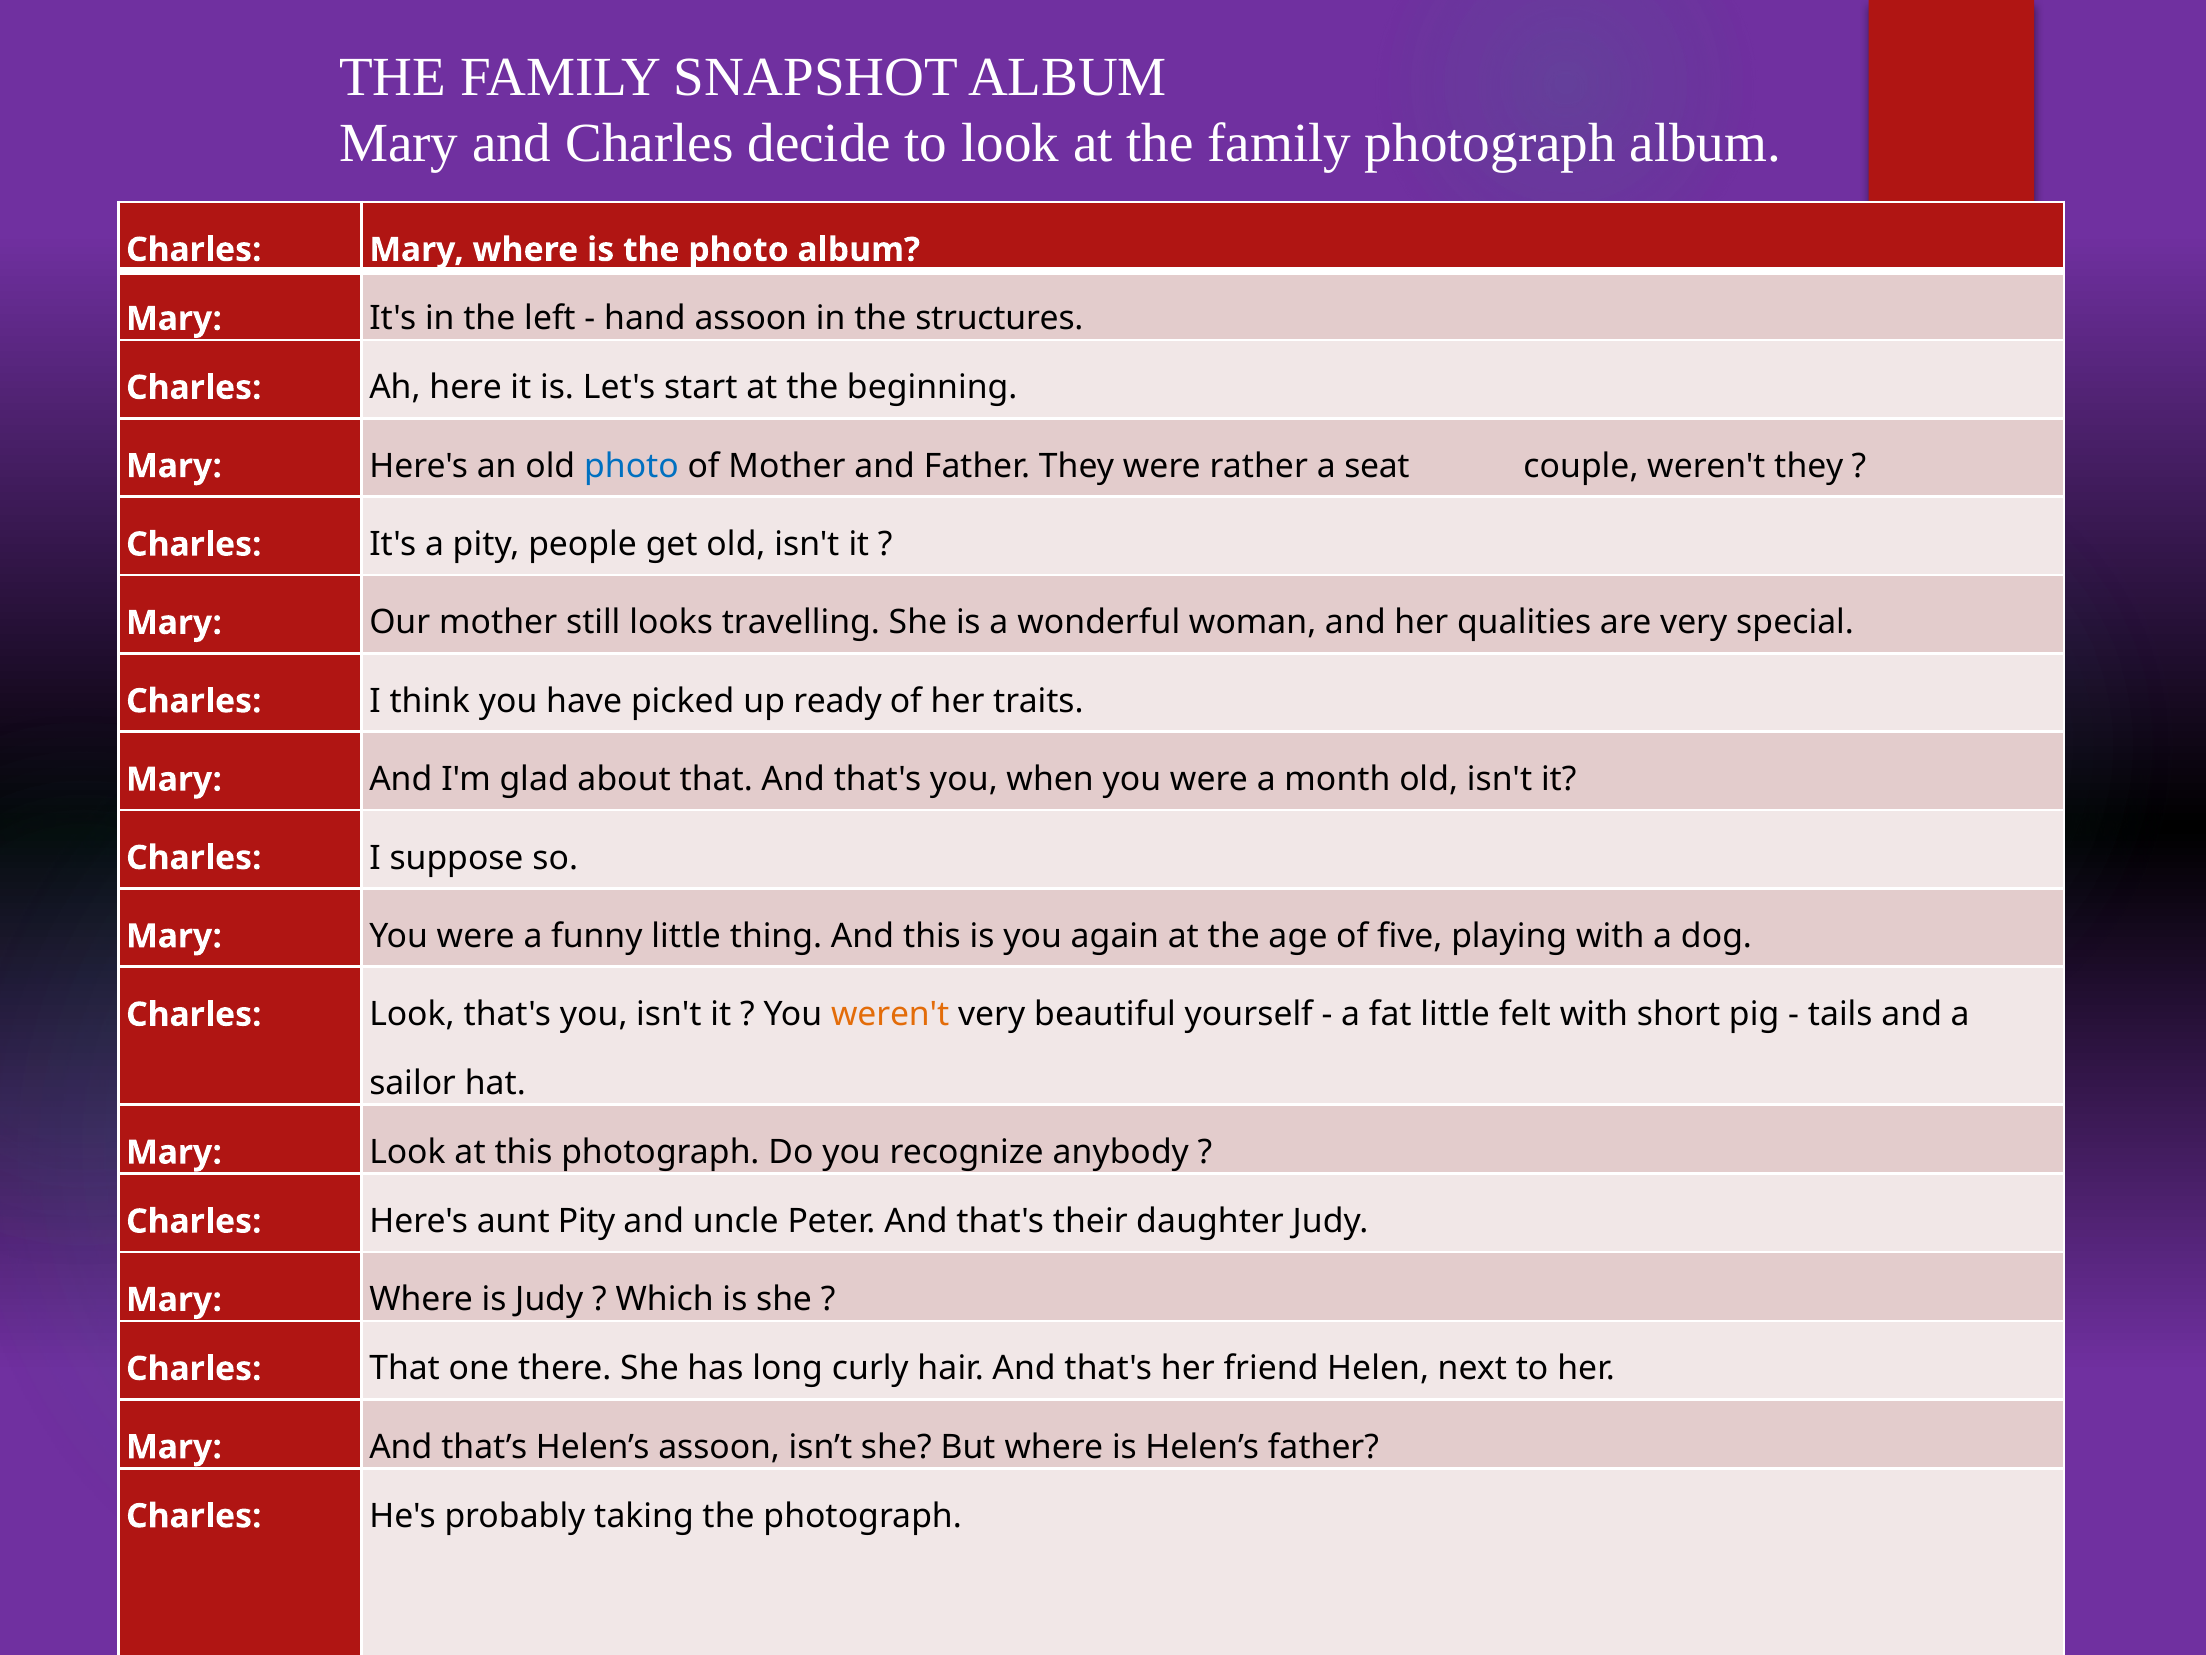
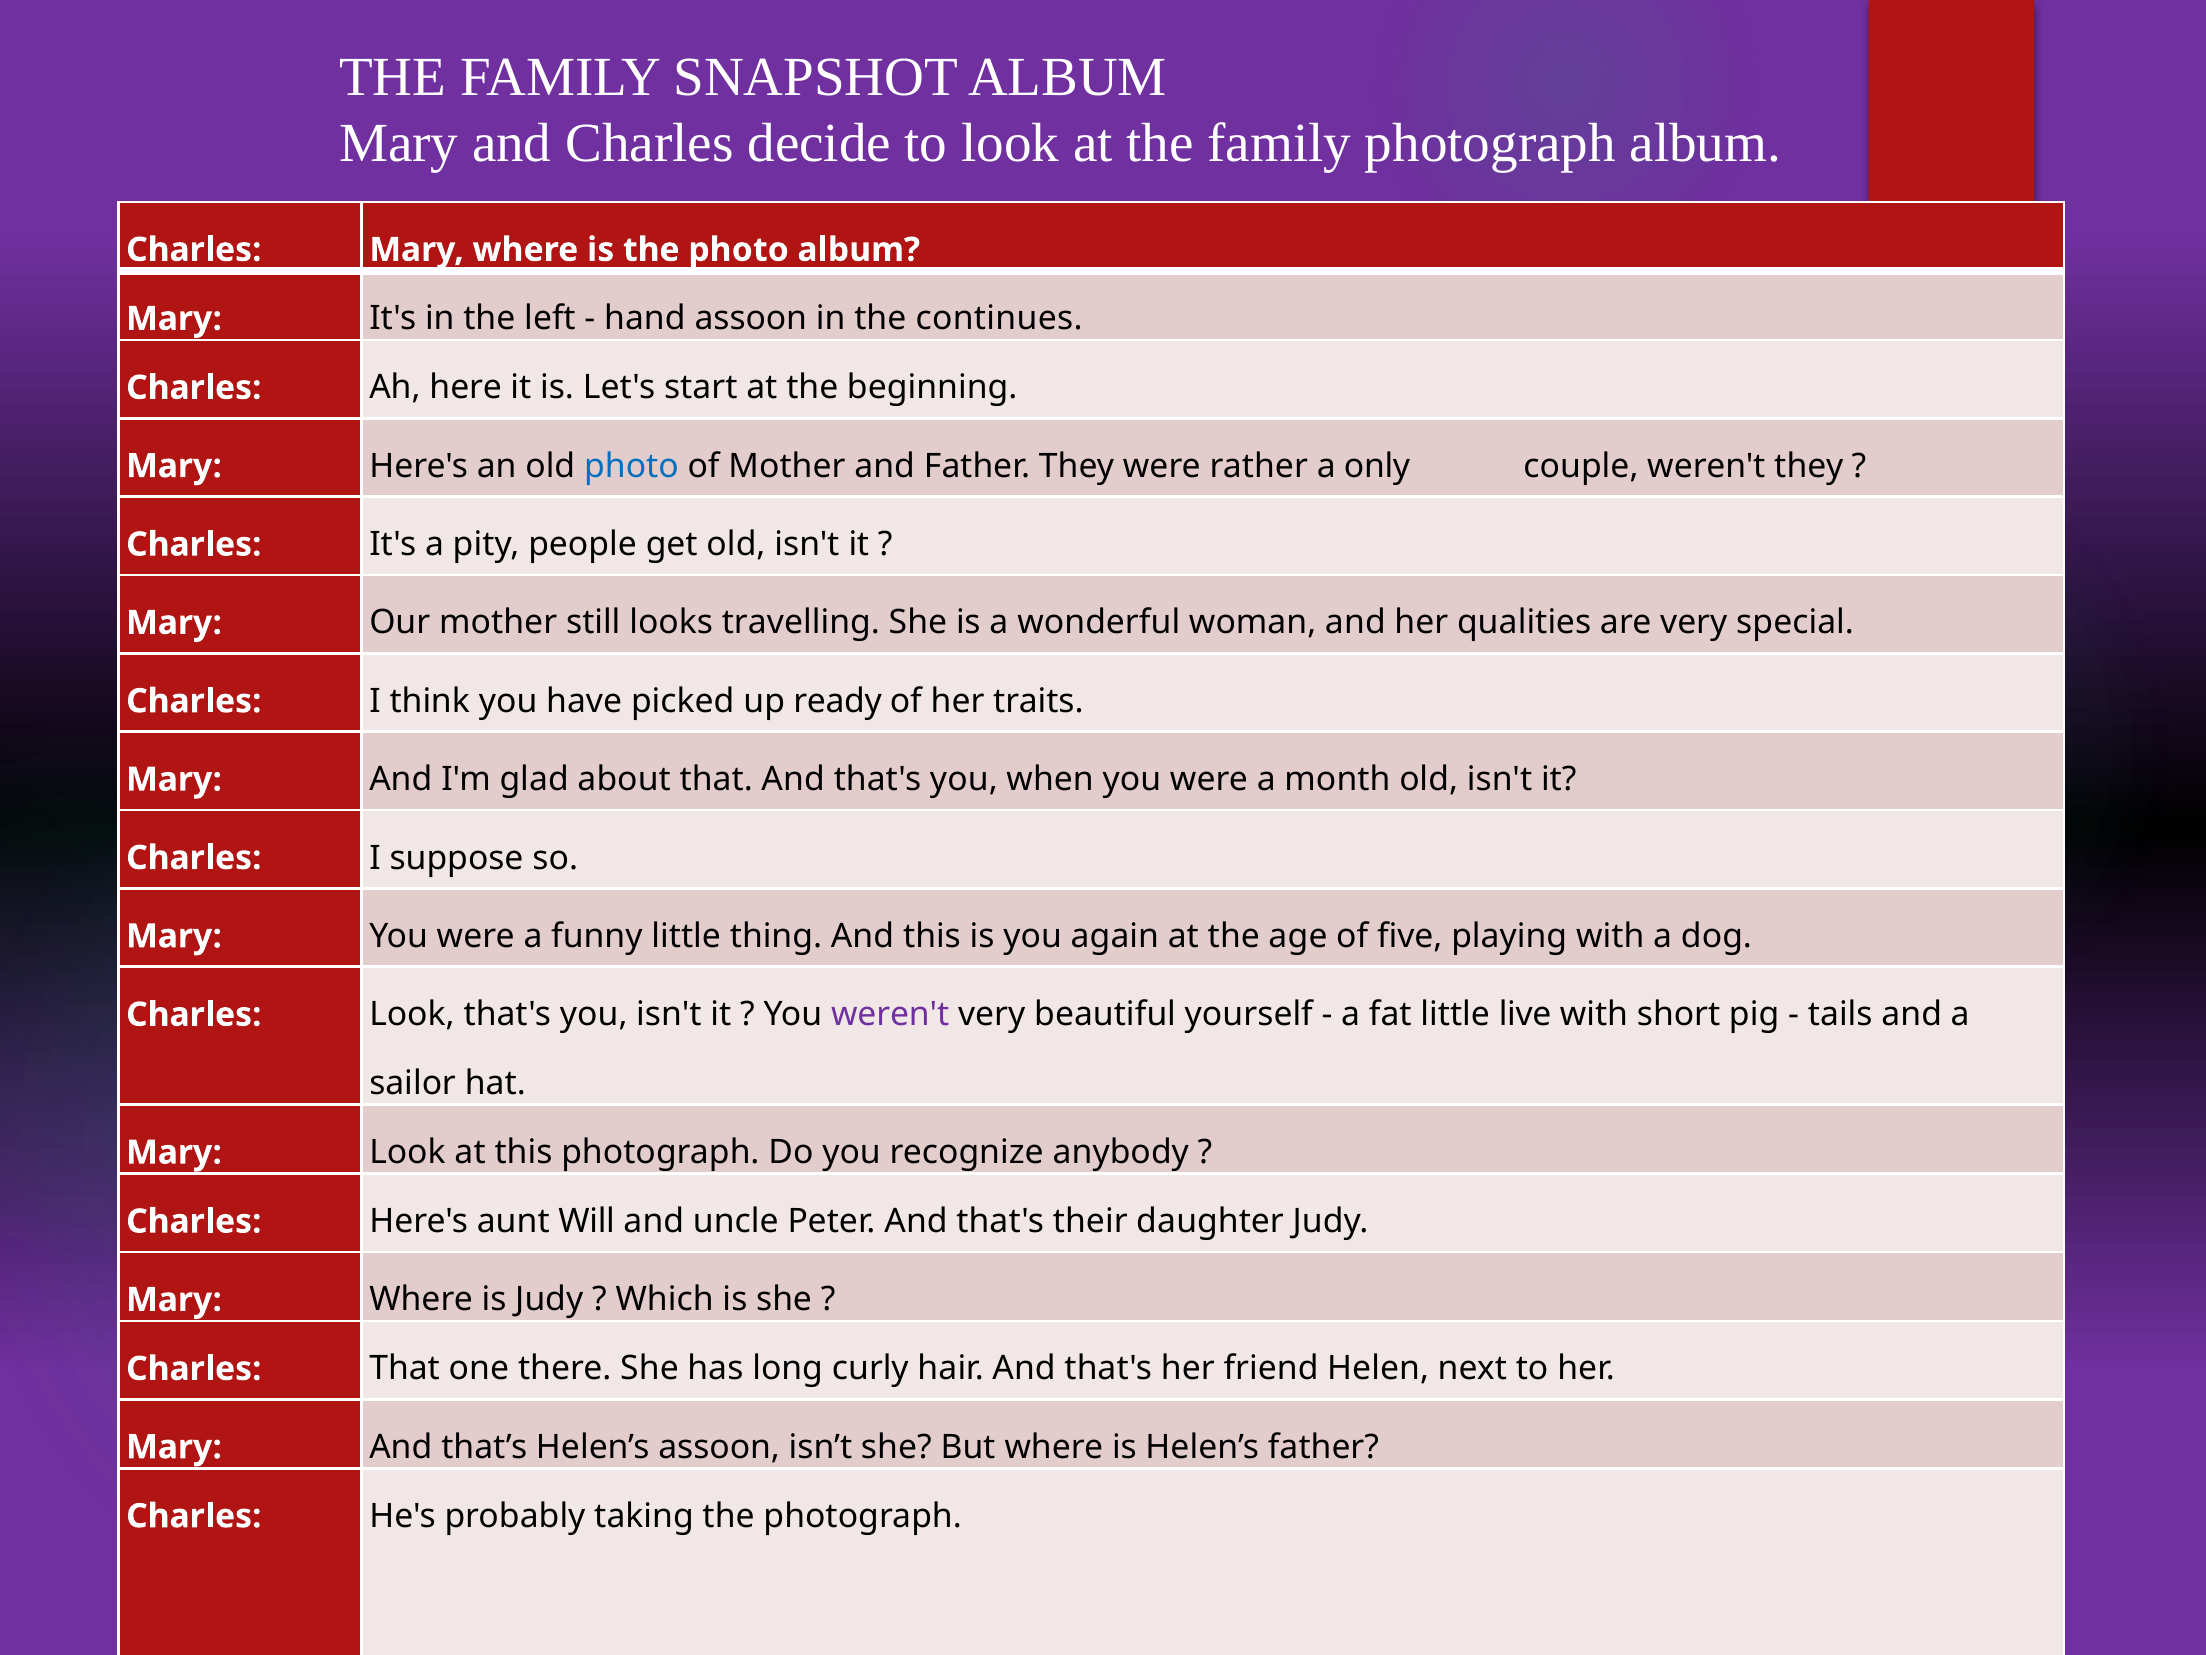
structures: structures -> continues (999, 319)
seat: seat -> only (1377, 466)
weren't colour: orange -> purple (890, 1014)
felt: felt -> live (1525, 1014)
aunt Pity: Pity -> Will (587, 1221)
